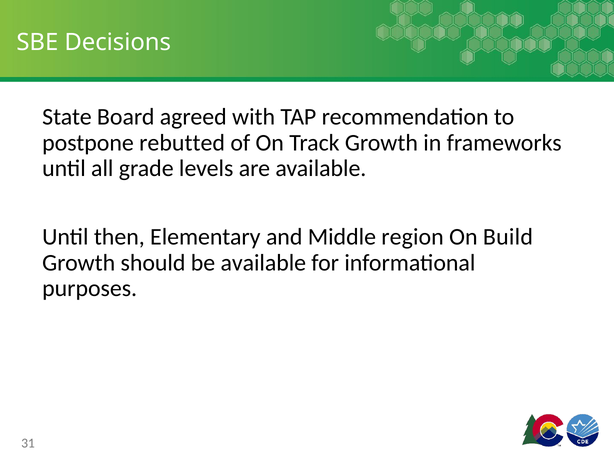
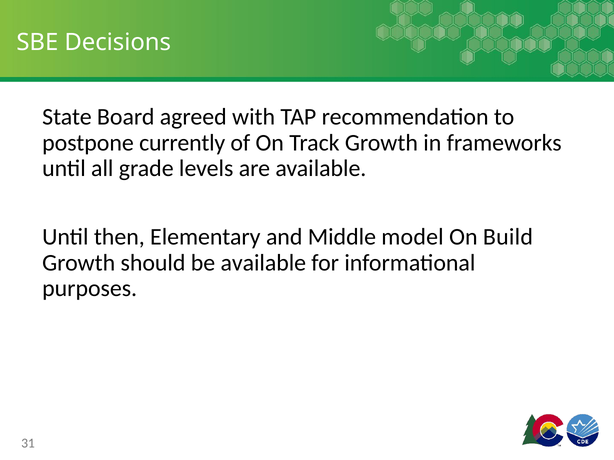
rebutted: rebutted -> currently (182, 143)
region: region -> model (413, 237)
